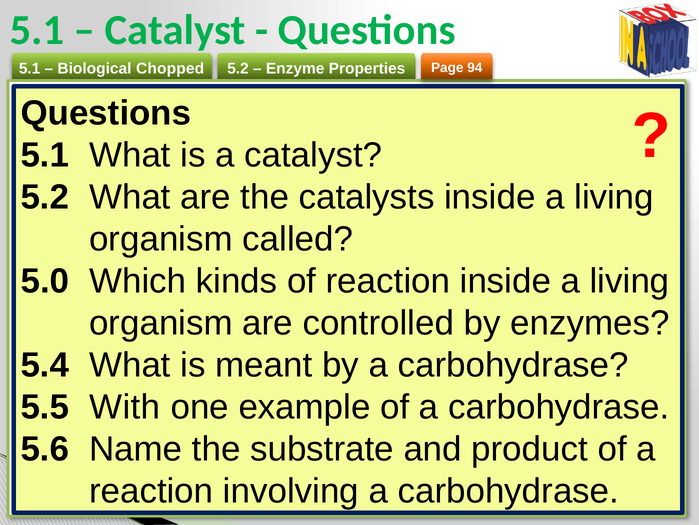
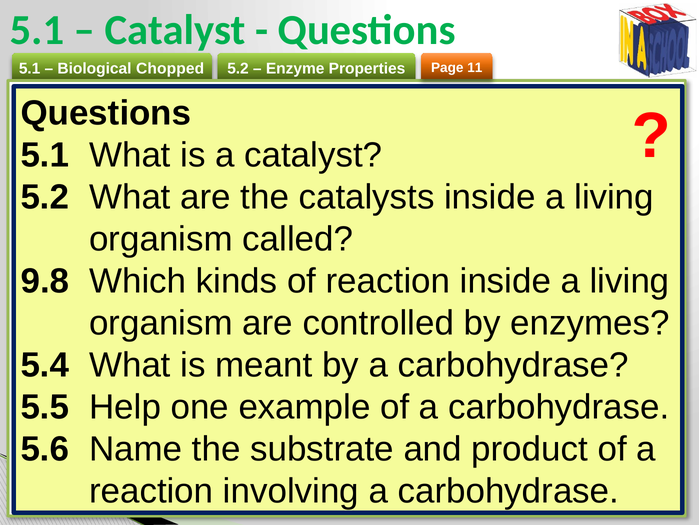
94: 94 -> 11 (475, 67)
5.0: 5.0 -> 9.8 (45, 281)
With: With -> Help (125, 406)
